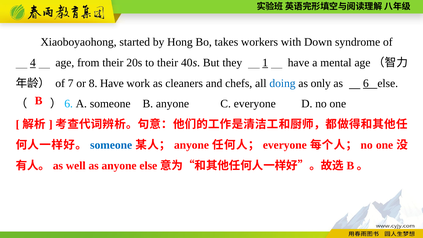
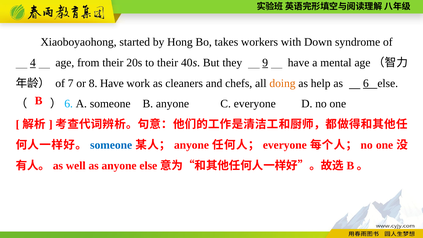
1: 1 -> 9 (265, 63)
doing colour: blue -> orange (282, 83)
only: only -> help (321, 83)
